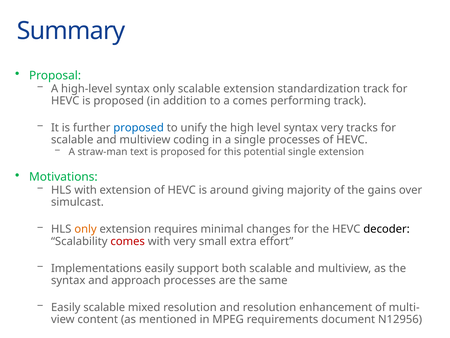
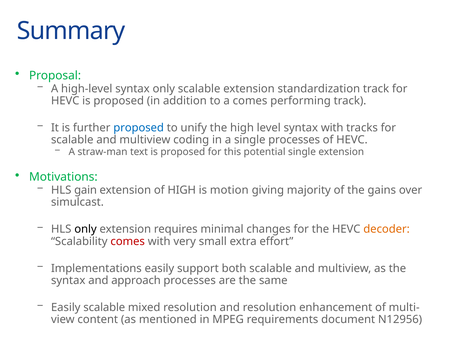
syntax very: very -> with (332, 128)
HLS with: with -> gain (86, 190)
extension of HEVC: HEVC -> HIGH (182, 190)
around: around -> motion (229, 190)
only colour: orange -> black (86, 229)
decoder colour: black -> orange (387, 229)
